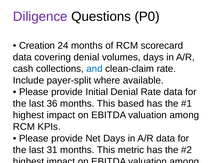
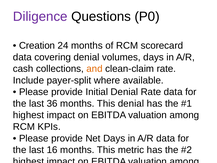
and colour: blue -> orange (95, 69)
This based: based -> denial (131, 103)
31: 31 -> 16 (52, 150)
